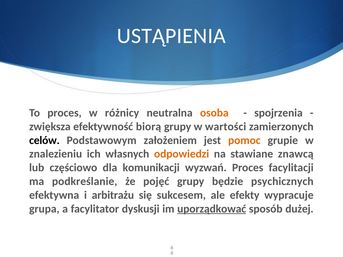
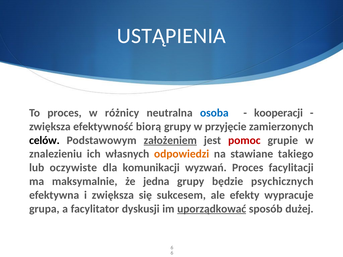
osoba colour: orange -> blue (214, 113)
spojrzenia: spojrzenia -> kooperacji (279, 113)
wartości: wartości -> przyjęcie (226, 127)
założeniem underline: none -> present (170, 140)
pomoc colour: orange -> red (244, 140)
znawcą: znawcą -> takiego (296, 154)
częściowo: częściowo -> oczywiste (73, 168)
podkreślanie: podkreślanie -> maksymalnie (85, 182)
pojęć: pojęć -> jedna (156, 182)
i arbitrażu: arbitrażu -> zwiększa (113, 195)
